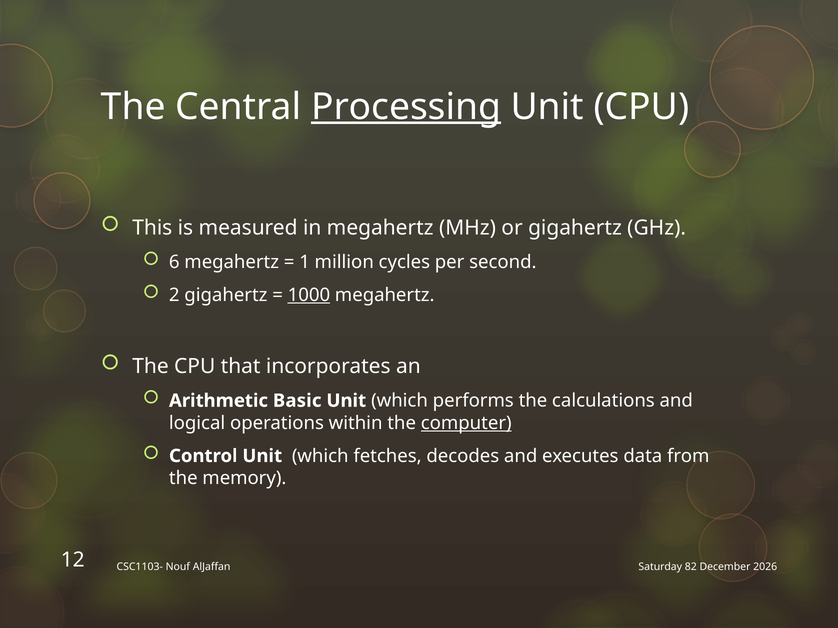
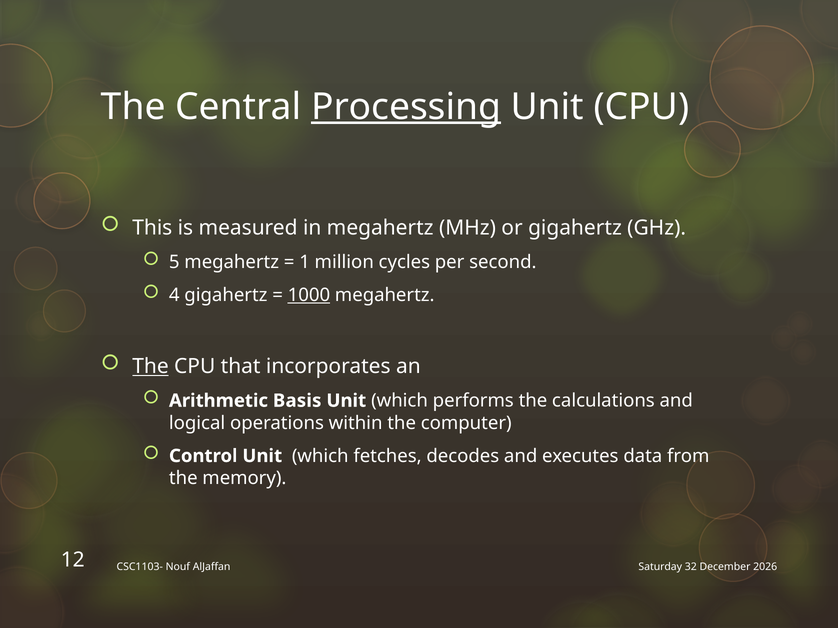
6: 6 -> 5 (174, 262)
2: 2 -> 4 (174, 295)
The underline: none -> present (151, 367)
Basic: Basic -> Basis (297, 401)
computer underline: present -> none (466, 423)
82: 82 -> 32 (691, 567)
